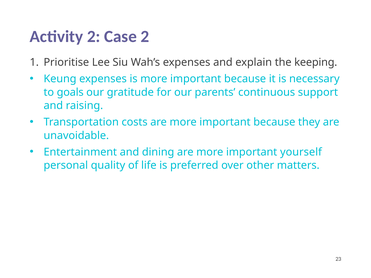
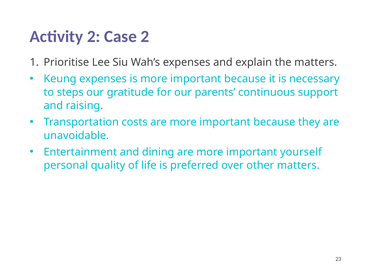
the keeping: keeping -> matters (316, 62)
goals: goals -> steps (70, 92)
